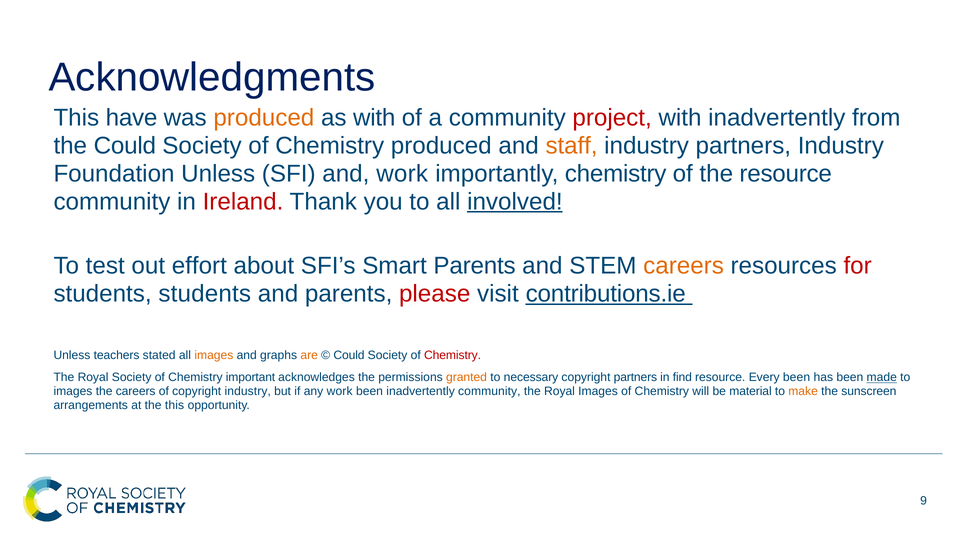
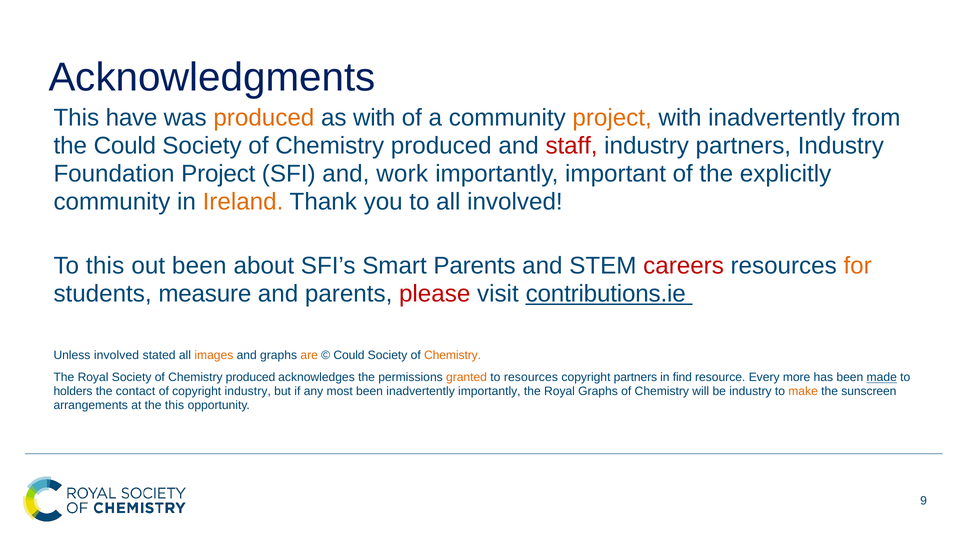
project colour: red -> orange (612, 118)
staff colour: orange -> red (572, 146)
Foundation Unless: Unless -> Project (218, 174)
importantly chemistry: chemistry -> important (616, 174)
the resource: resource -> explicitly (786, 174)
Ireland colour: red -> orange (243, 202)
involved underline: present -> none (515, 202)
To test: test -> this (105, 266)
out effort: effort -> been (199, 266)
careers colour: orange -> red (684, 266)
for colour: red -> orange (858, 266)
students students: students -> measure (205, 294)
Unless teachers: teachers -> involved (116, 356)
Chemistry colour: red -> orange (453, 356)
important: important -> produced (251, 378)
to necessary: necessary -> resources (531, 378)
Every been: been -> more (797, 378)
images: images -> holders (73, 392)
the careers: careers -> contact (136, 392)
any work: work -> most (340, 392)
inadvertently community: community -> importantly (489, 392)
Royal Images: Images -> Graphs (598, 392)
be material: material -> industry (750, 392)
